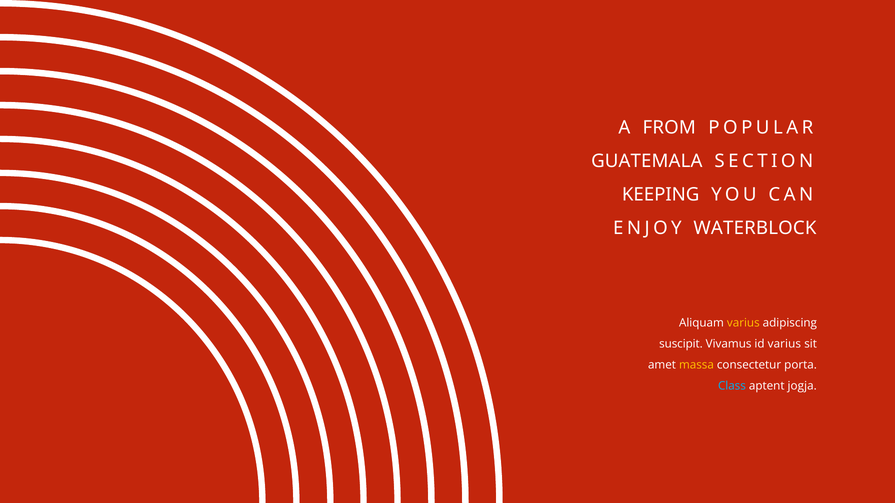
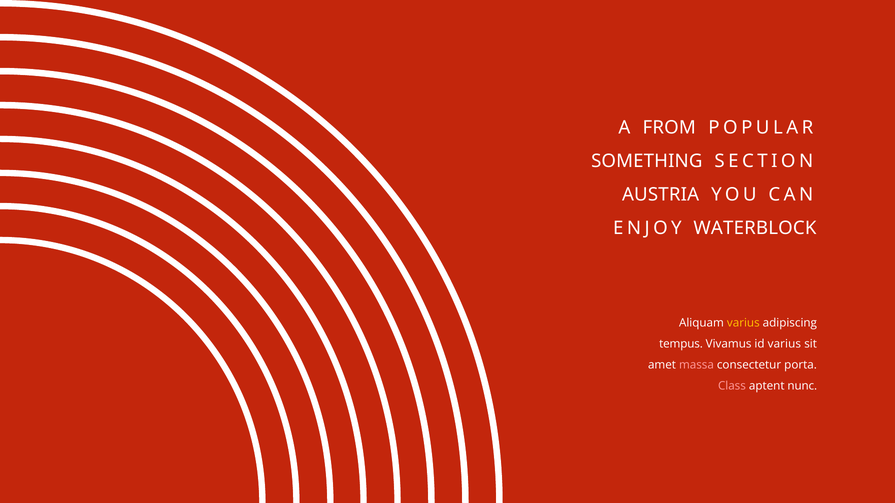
GUATEMALA: GUATEMALA -> SOMETHING (647, 161)
KEEPING: KEEPING -> AUSTRIA (661, 195)
suscipit: suscipit -> tempus (681, 344)
massa colour: yellow -> pink (696, 365)
Class colour: light blue -> pink (732, 386)
jogja: jogja -> nunc (802, 386)
